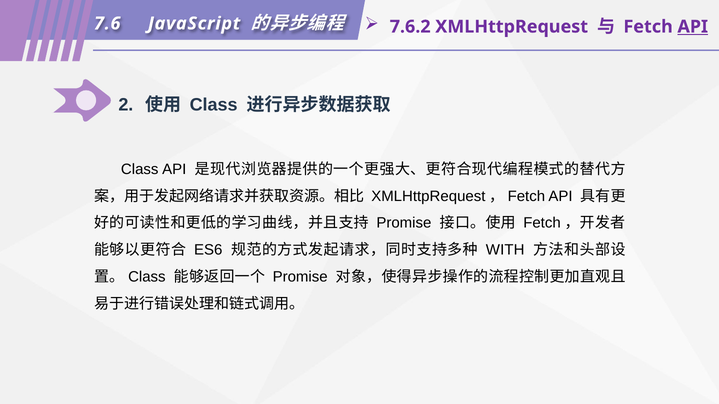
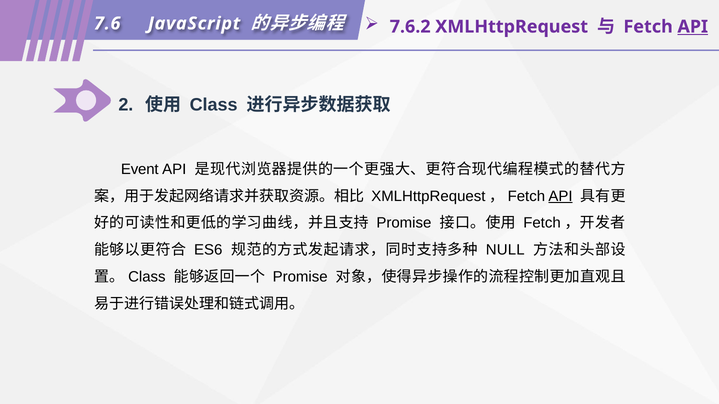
Class: Class -> Event (140, 169)
API underline: none -> present (561, 196)
WITH: WITH -> NULL (505, 250)
